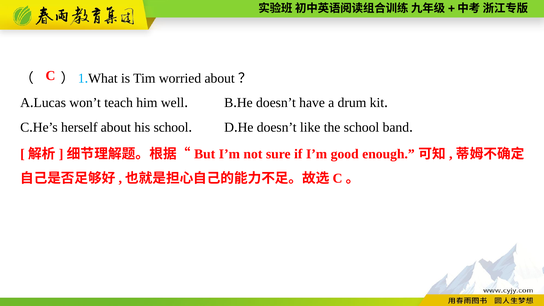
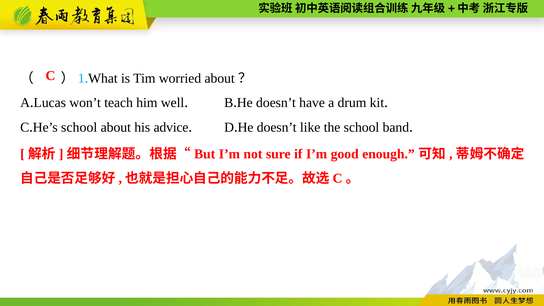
herself: herself -> school (79, 127)
his school: school -> advice (171, 127)
